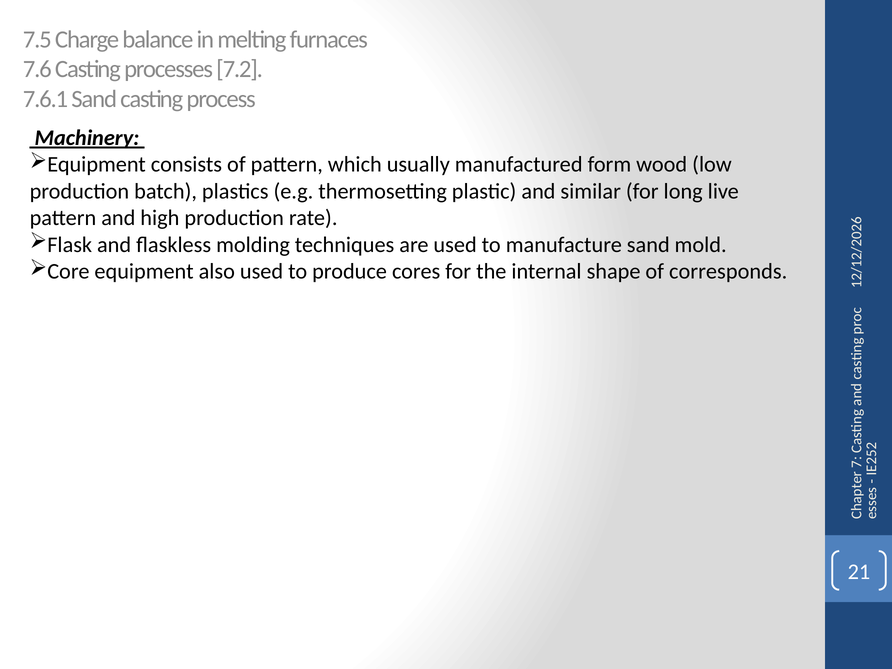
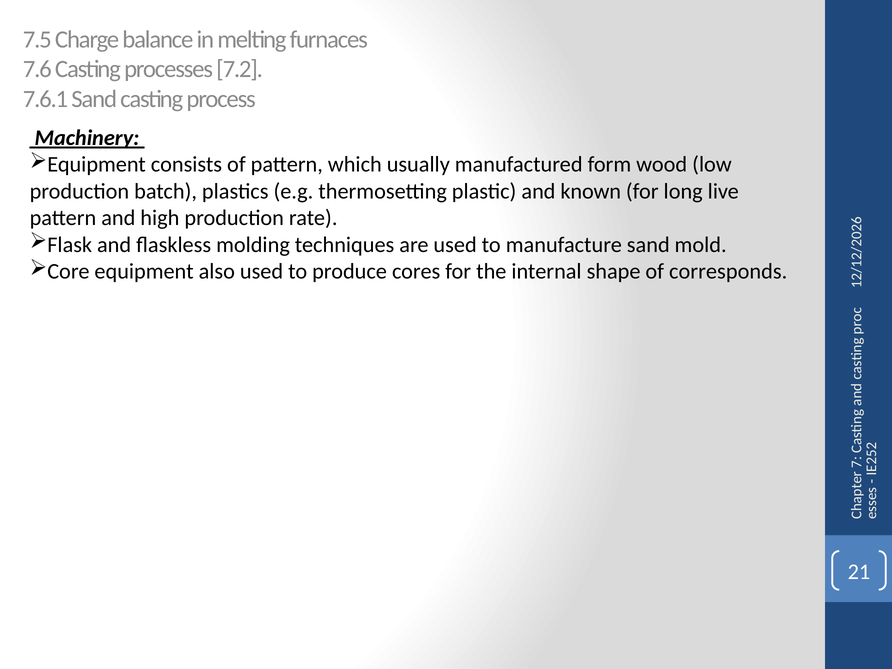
similar: similar -> known (591, 191)
